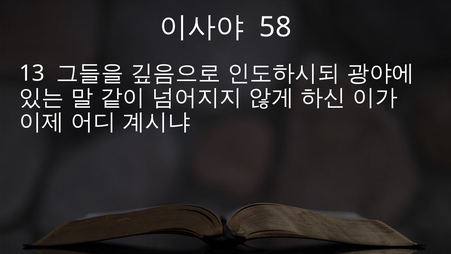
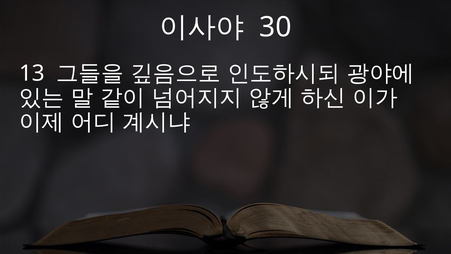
58: 58 -> 30 (275, 27)
